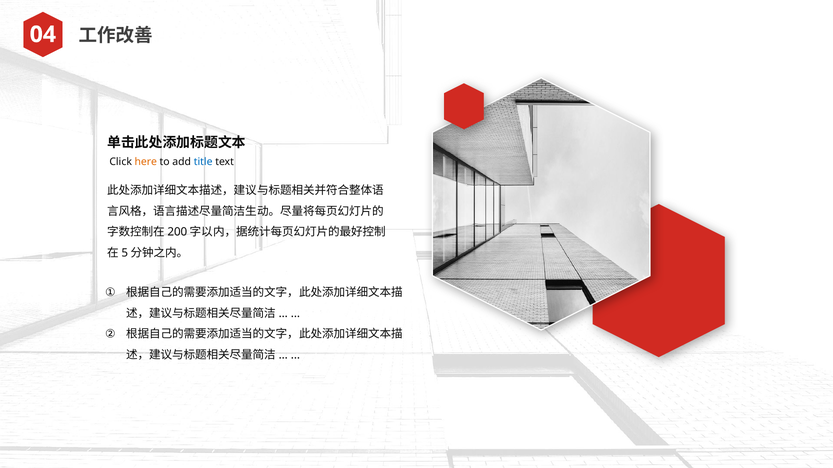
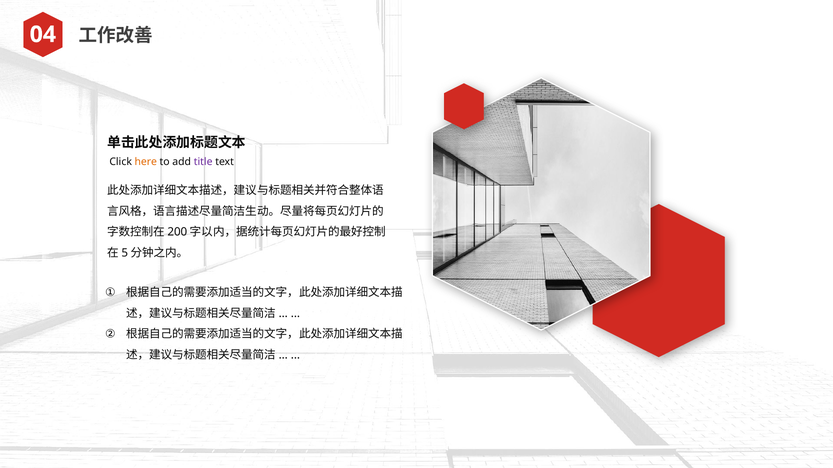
title colour: blue -> purple (203, 162)
